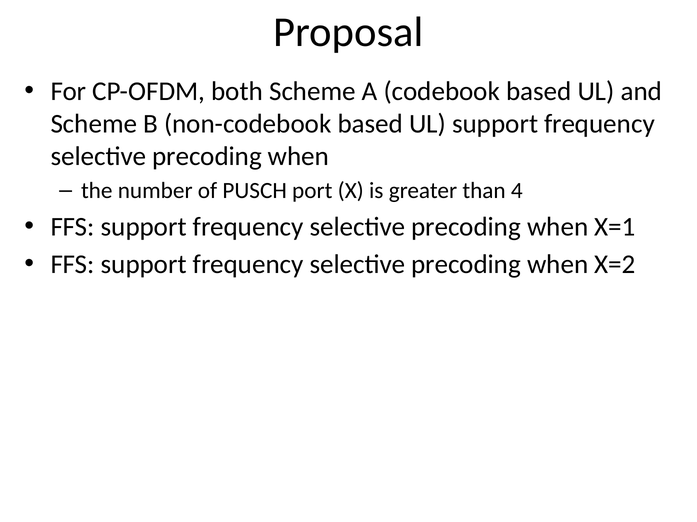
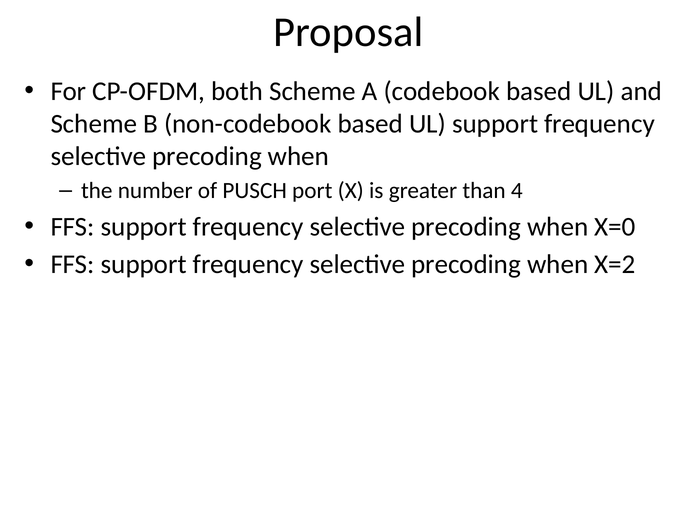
X=1: X=1 -> X=0 (615, 227)
